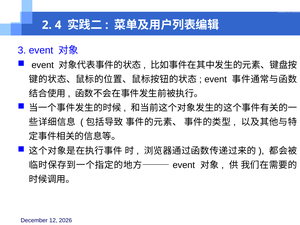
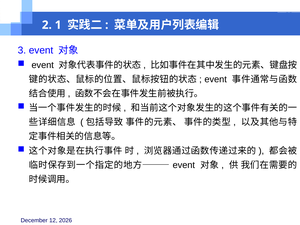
4: 4 -> 1 (58, 25)
